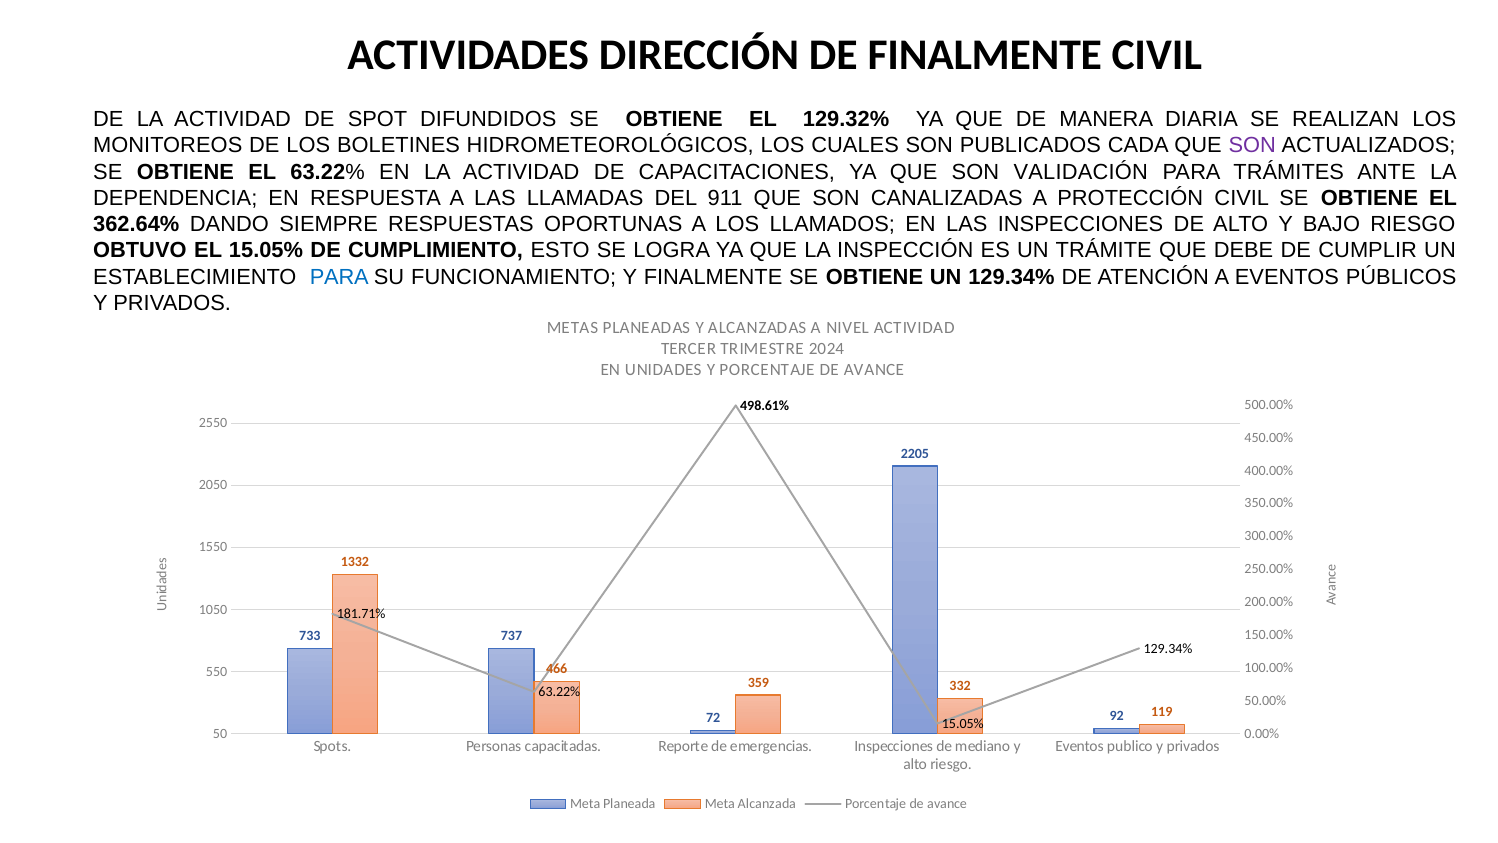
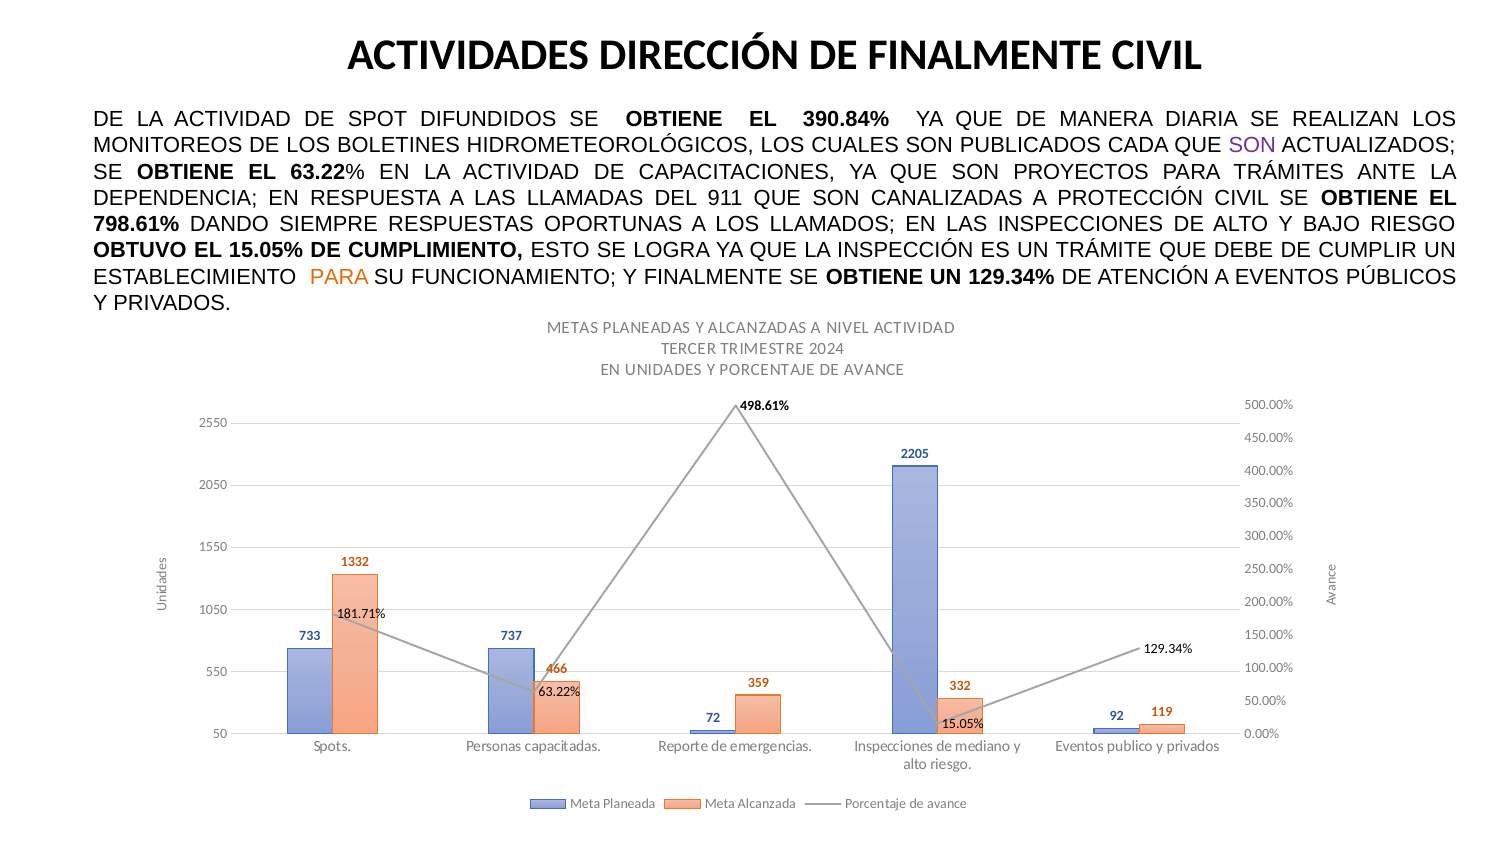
129.32%: 129.32% -> 390.84% (846, 119)
VALIDACIÓN: VALIDACIÓN -> PROYECTOS (1081, 172)
362.64%: 362.64% -> 798.61% (136, 224)
PARA colour: blue -> orange (339, 277)
